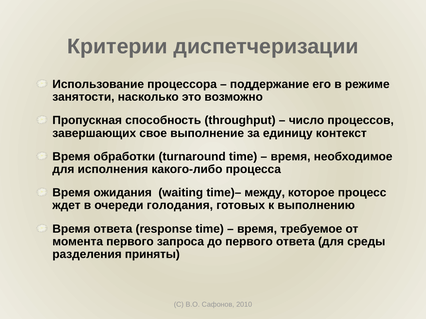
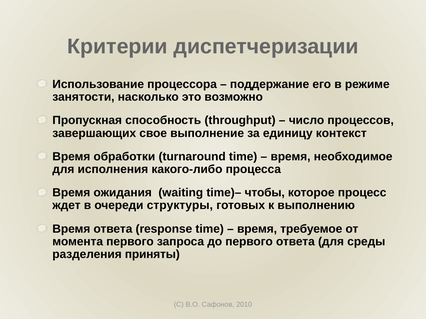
между: между -> чтобы (265, 193)
голодания: голодания -> структуры (180, 206)
